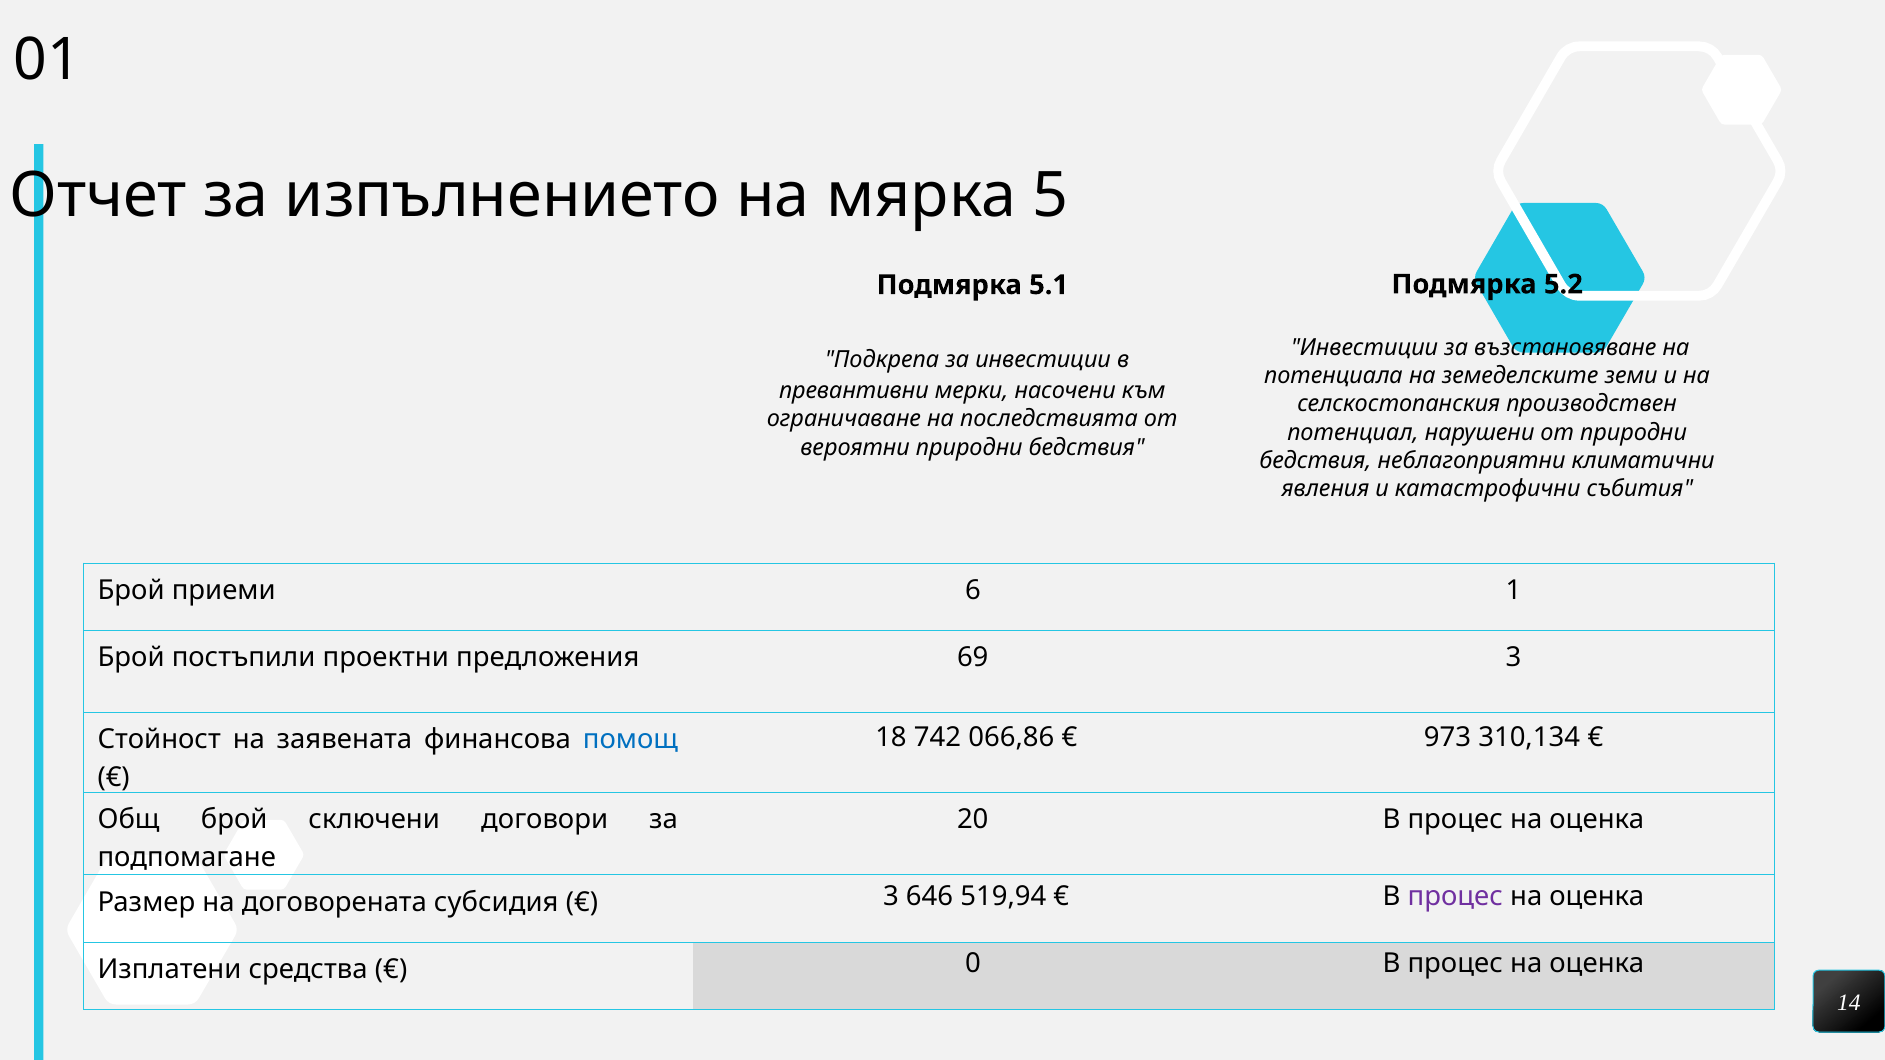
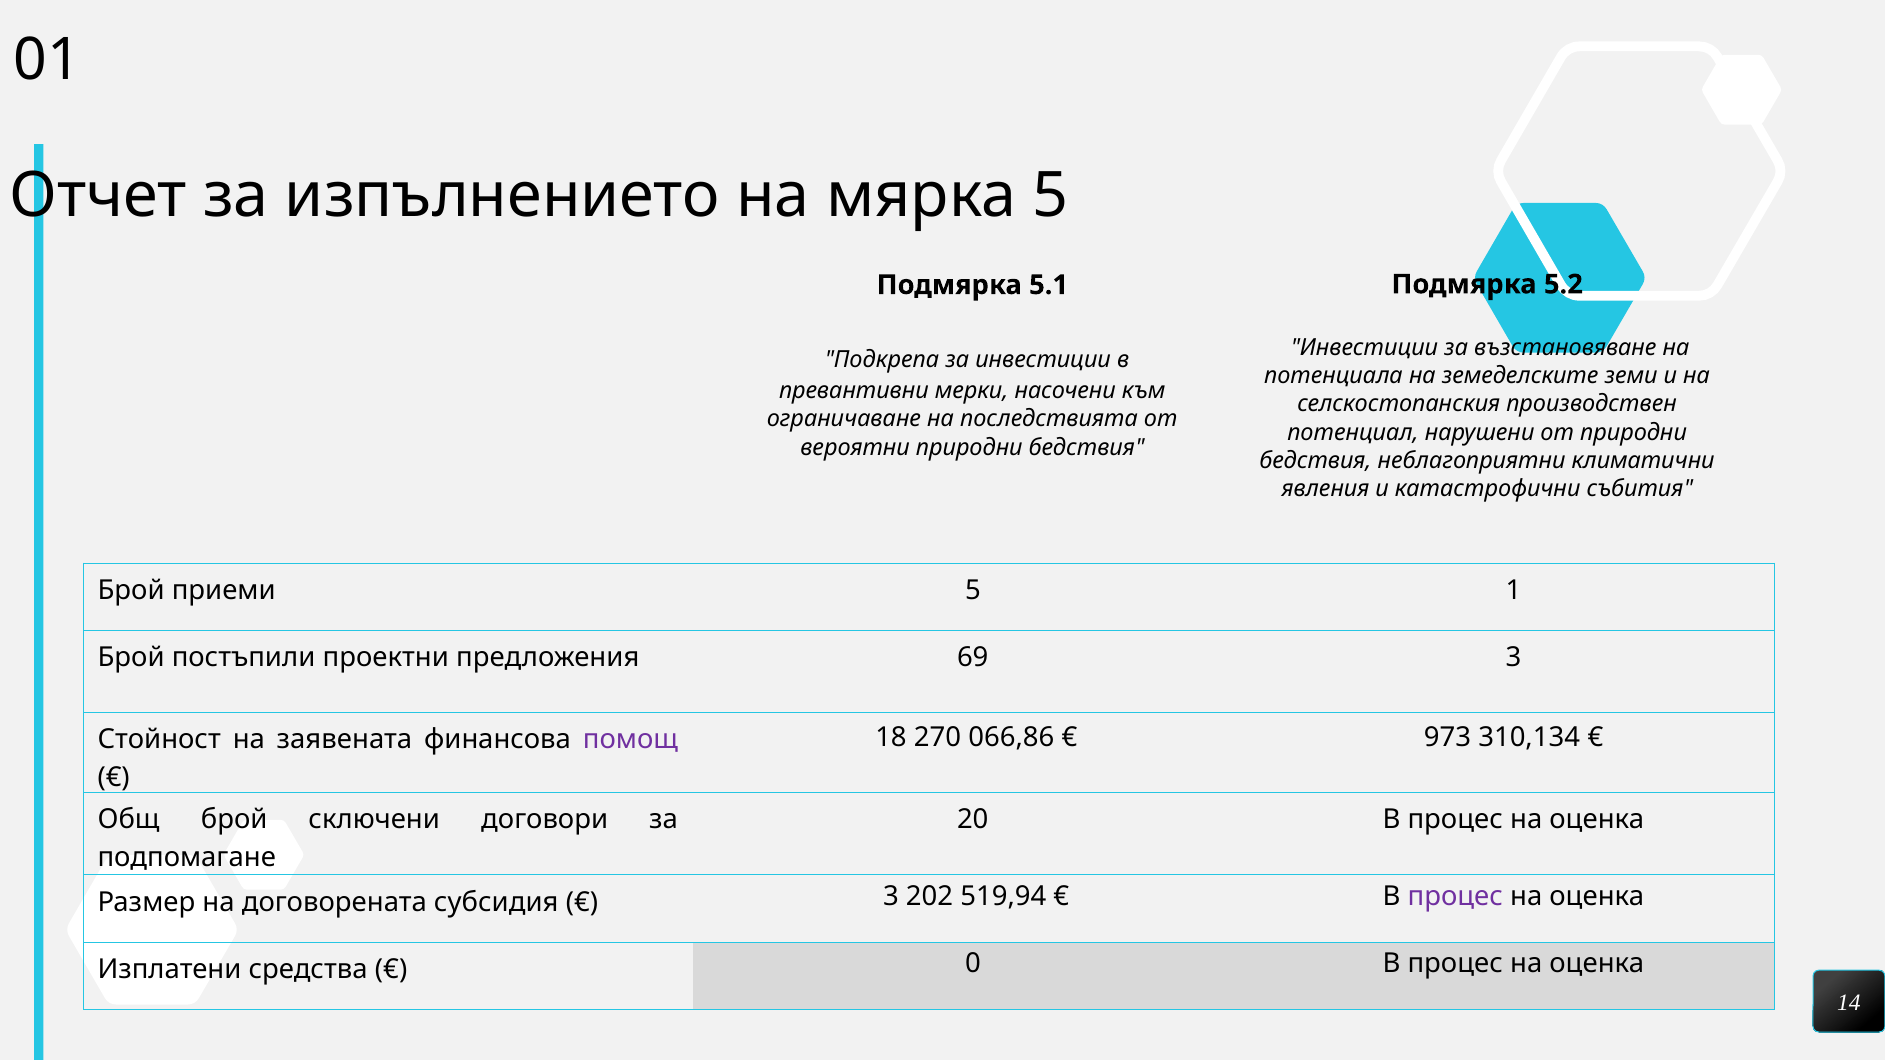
приеми 6: 6 -> 5 (973, 591)
742: 742 -> 270 (938, 738)
помощ colour: blue -> purple (630, 740)
646: 646 -> 202 (930, 897)
